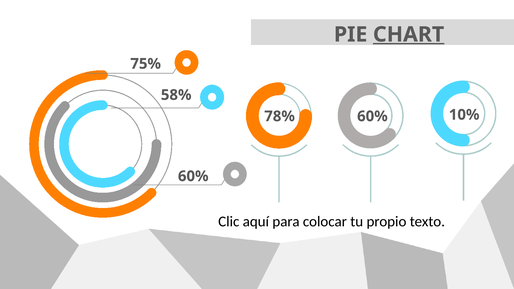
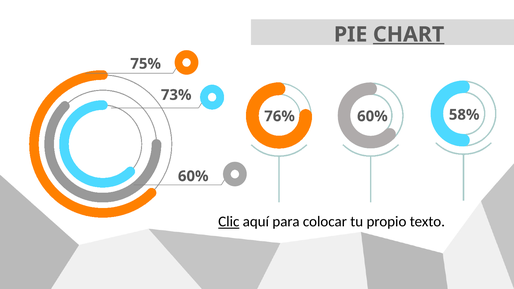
58%: 58% -> 73% (176, 95)
78%: 78% -> 76% (280, 116)
10%: 10% -> 58% (464, 115)
Clic underline: none -> present (229, 222)
